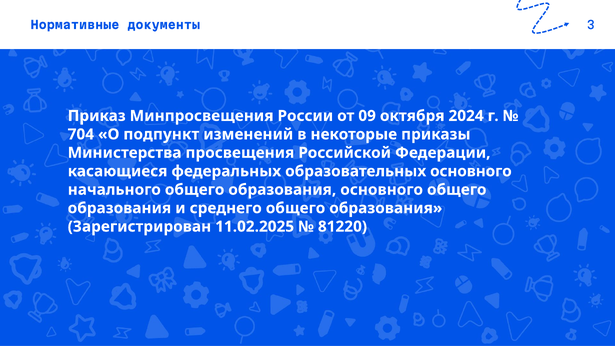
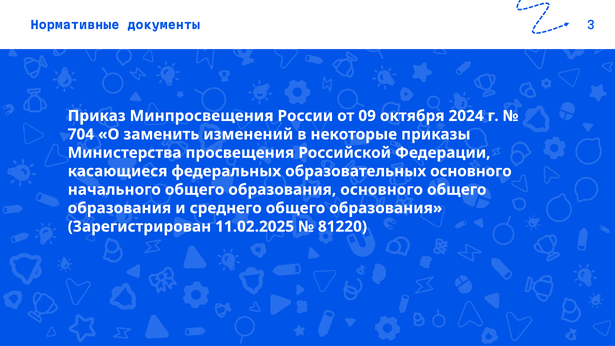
подпункт: подпункт -> заменить (161, 134)
